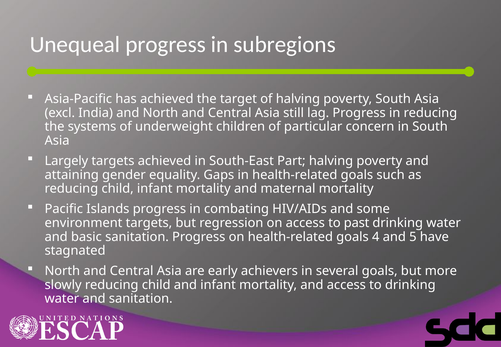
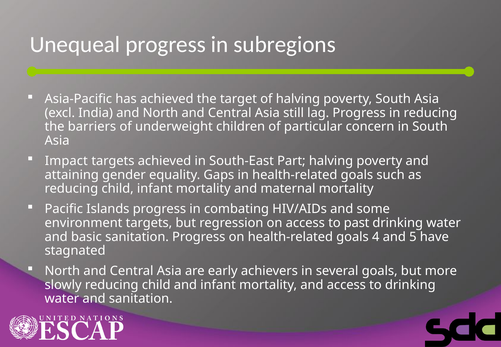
systems: systems -> barriers (92, 127)
Largely: Largely -> Impact (66, 161)
